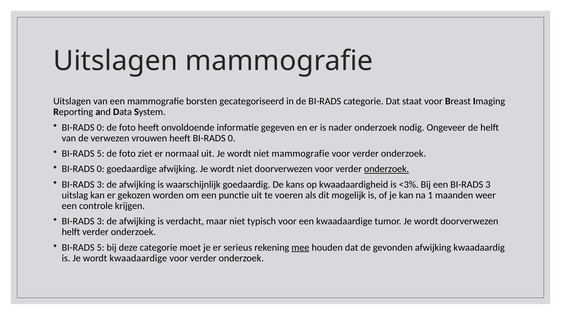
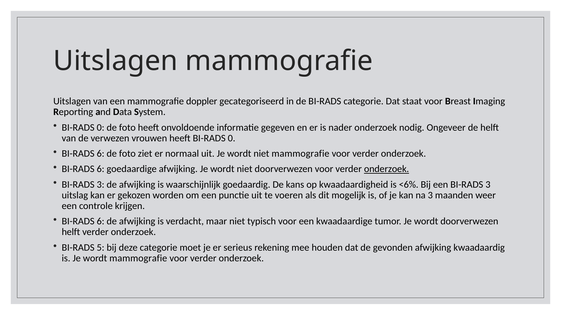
borsten: borsten -> doppler (202, 101)
5: 5 -> 6 (101, 154)
0: 0 -> 6 (101, 169)
<3%: <3% -> <6% (409, 185)
na 1: 1 -> 3 (430, 196)
3: 3 -> 6 (101, 222)
mee underline: present -> none (300, 248)
wordt kwaadaardige: kwaadaardige -> mammografie (138, 259)
